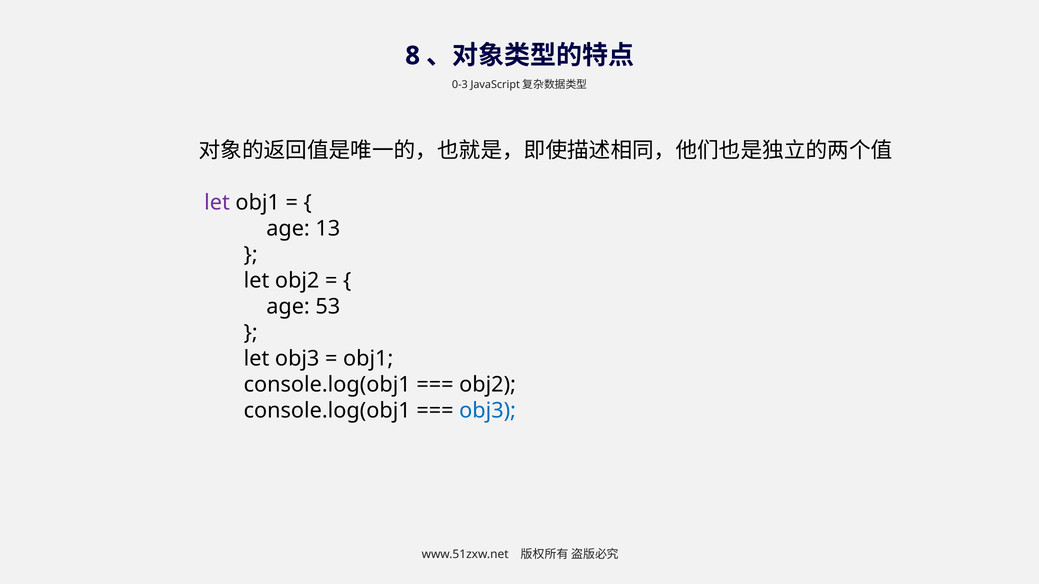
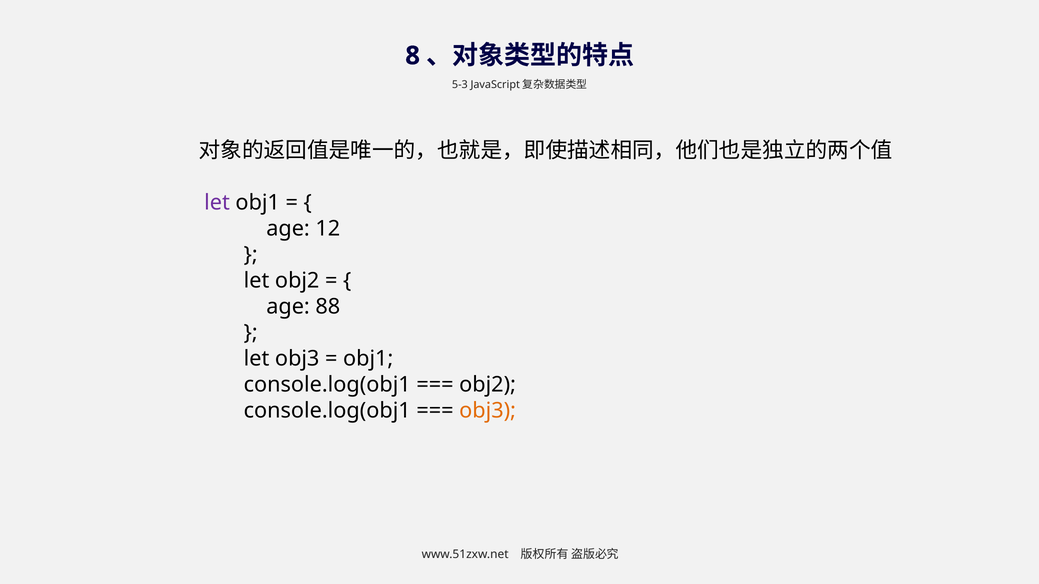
0-3: 0-3 -> 5-3 (460, 85)
13: 13 -> 12 (328, 229)
53: 53 -> 88 (328, 307)
obj3 colour: blue -> orange (488, 411)
